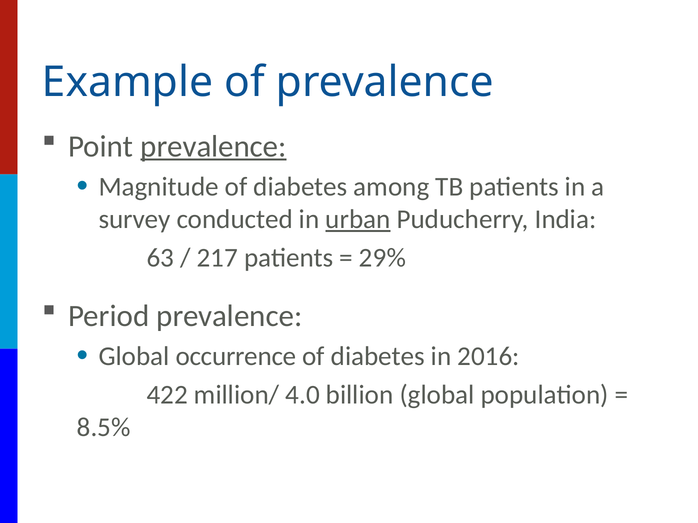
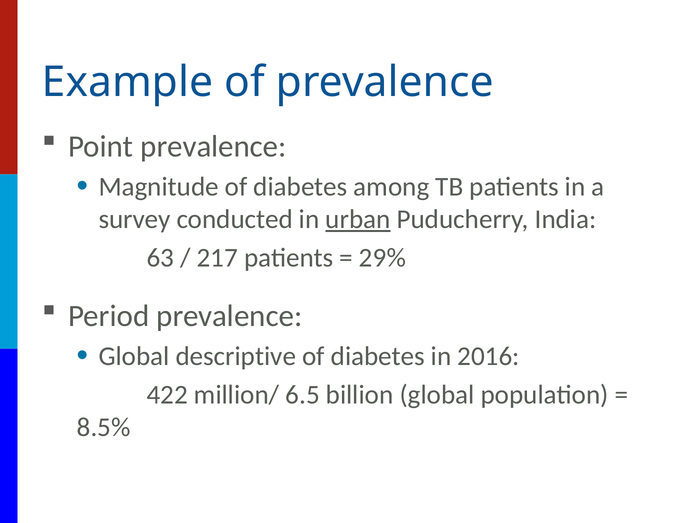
prevalence underline: present -> none (213, 146)
occurrence: occurrence -> descriptive (236, 357)
4.0: 4.0 -> 6.5 (303, 395)
